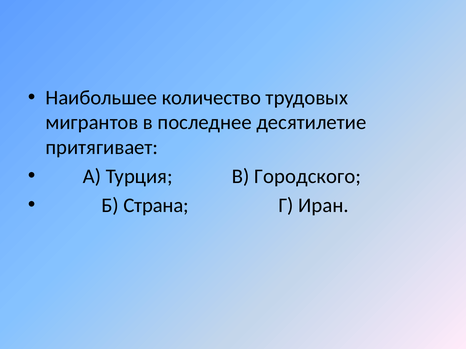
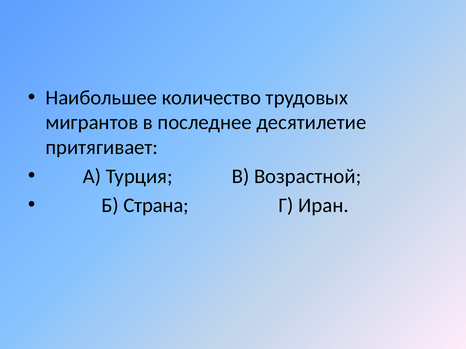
Городского: Городского -> Возрастной (308, 176)
